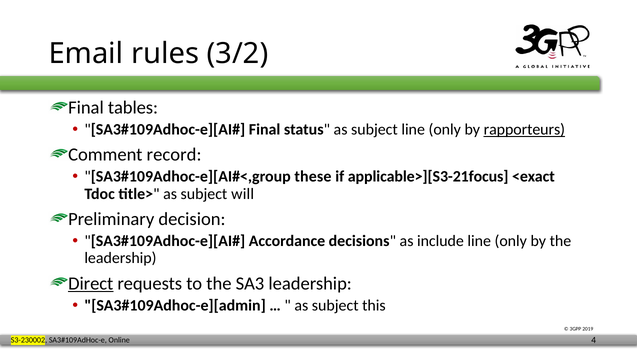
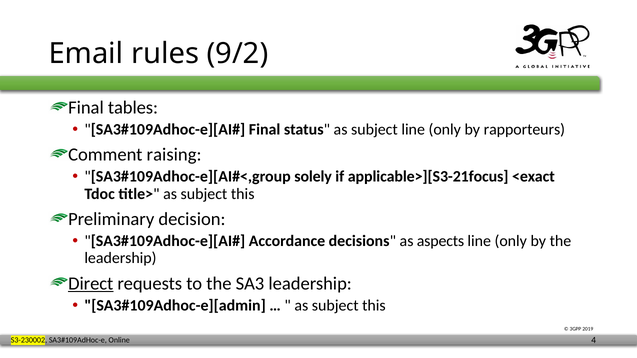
3/2: 3/2 -> 9/2 (238, 54)
rapporteurs underline: present -> none (524, 130)
record: record -> raising (174, 155)
these: these -> solely (313, 177)
title> as subject will: will -> this (243, 194)
include: include -> aspects (440, 241)
